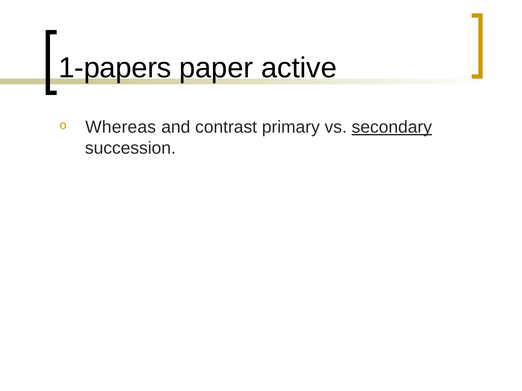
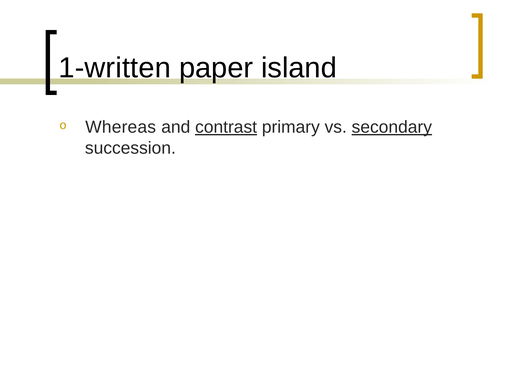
1-papers: 1-papers -> 1-written (115, 68)
active: active -> island (299, 68)
contrast underline: none -> present (226, 127)
